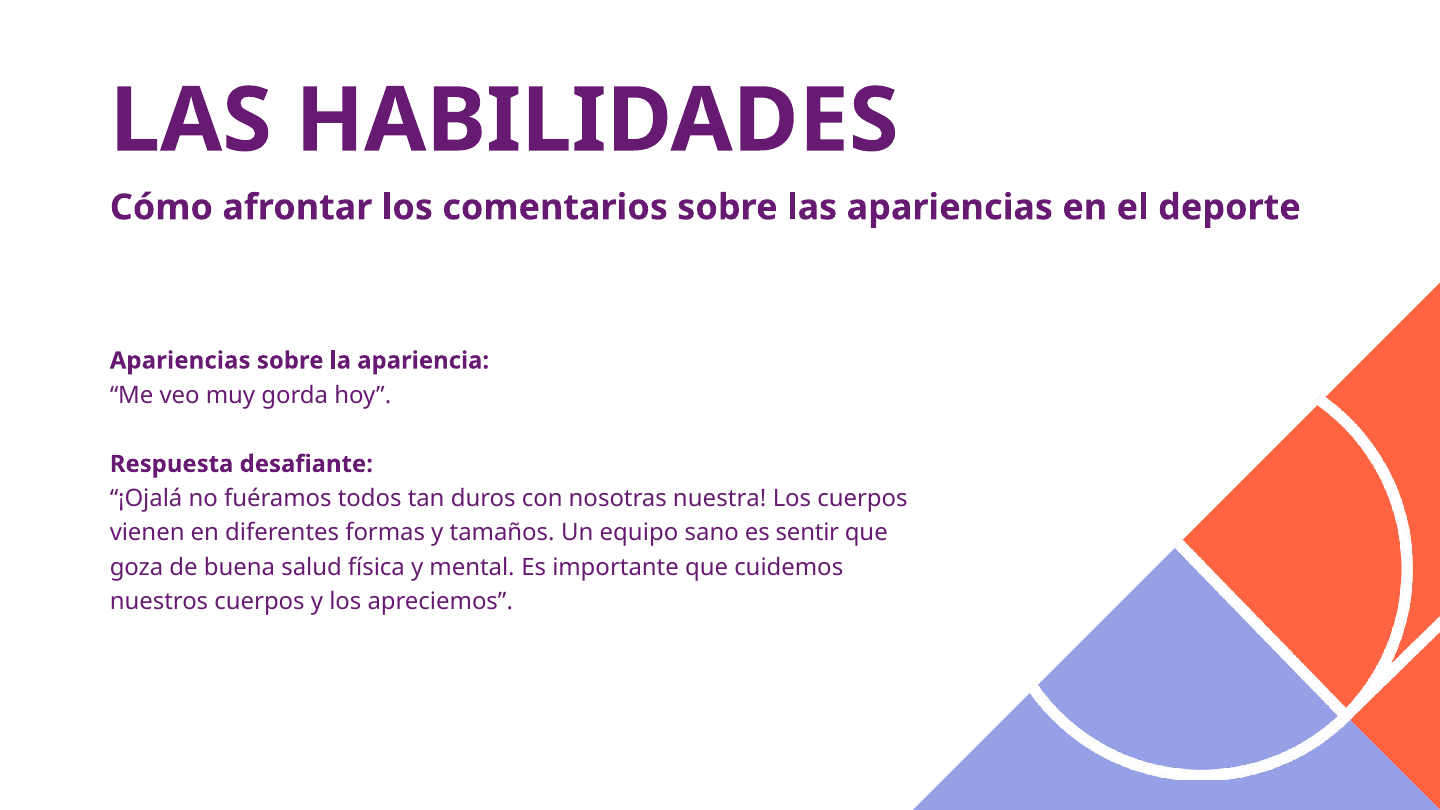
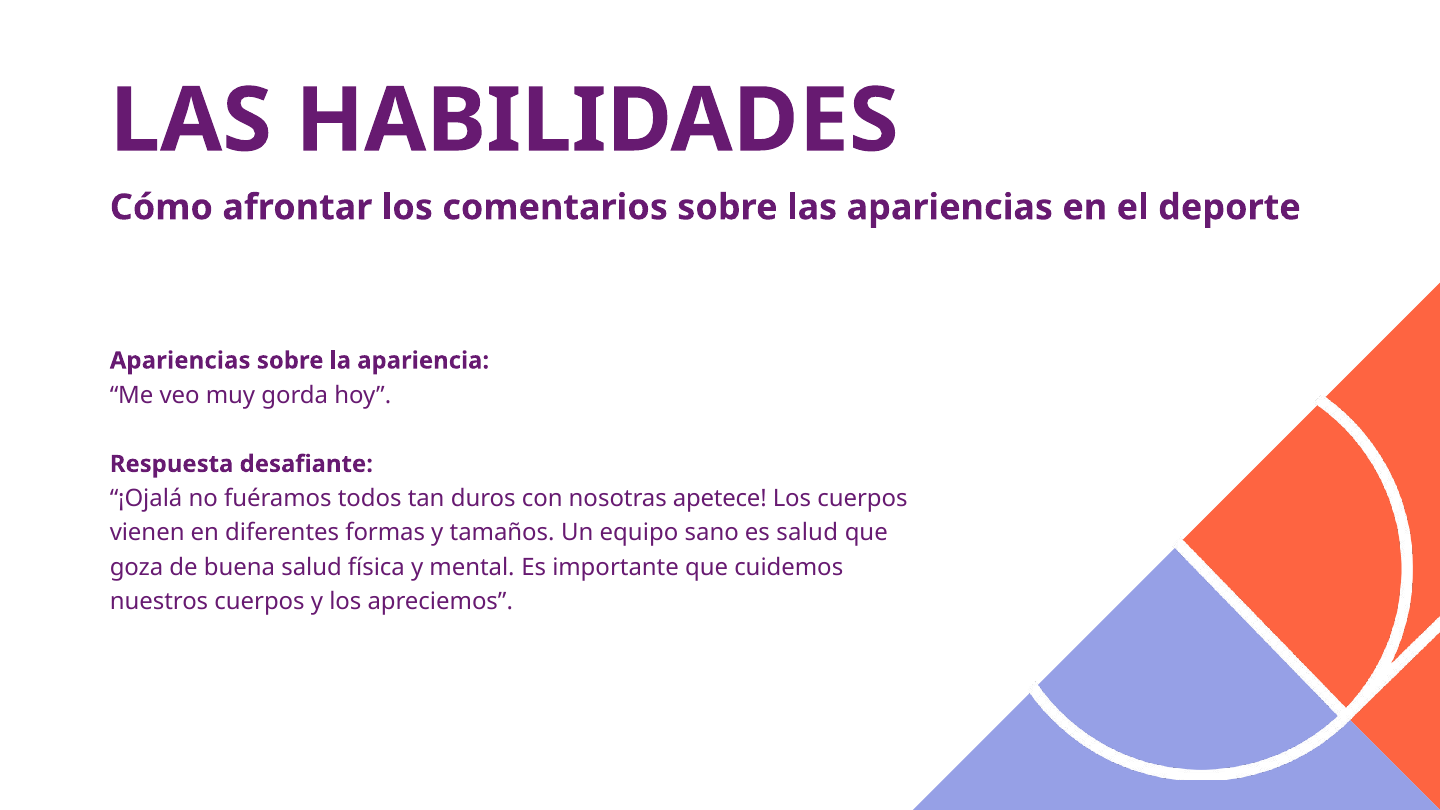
nuestra: nuestra -> apetece (720, 499)
es sentir: sentir -> salud (807, 533)
